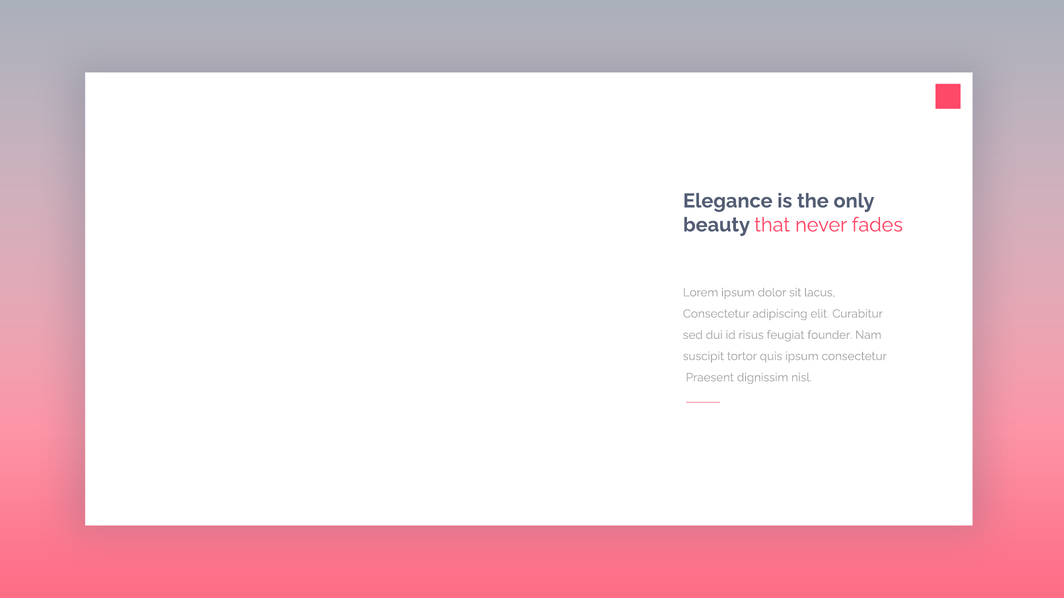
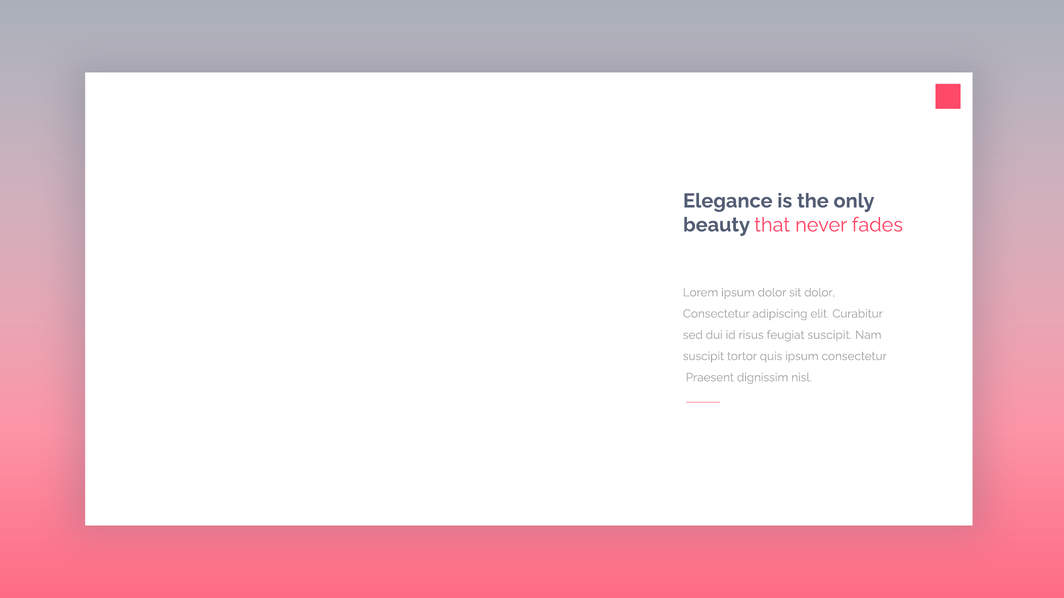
sit lacus: lacus -> dolor (820, 293)
feugiat founder: founder -> suscipit (830, 335)
